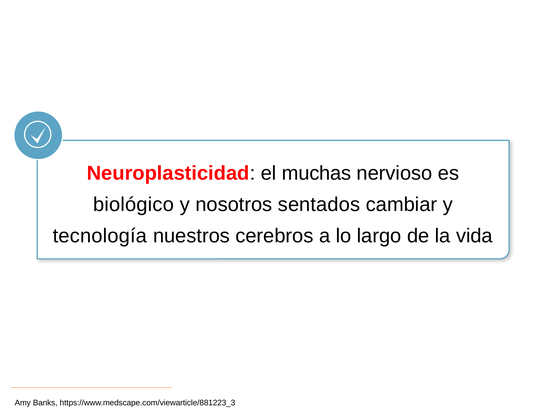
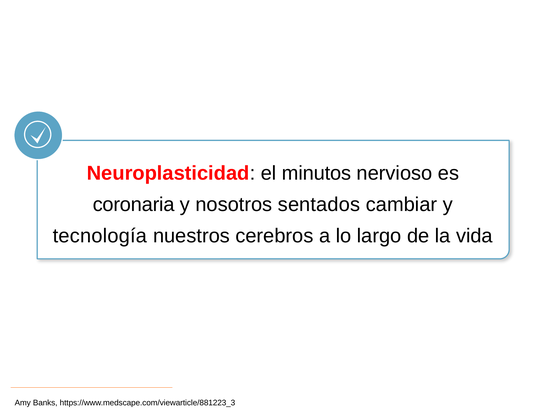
muchas: muchas -> minutos (317, 173)
biológico: biológico -> coronaria (134, 205)
